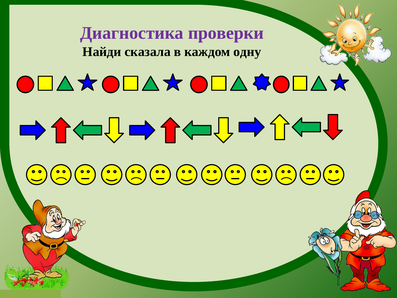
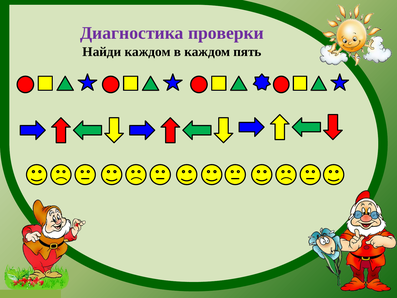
Найди сказала: сказала -> каждом (148, 52)
одну: одну -> пять (247, 52)
